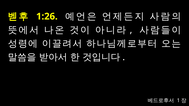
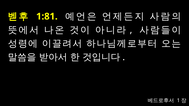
1:26: 1:26 -> 1:81 (47, 16)
